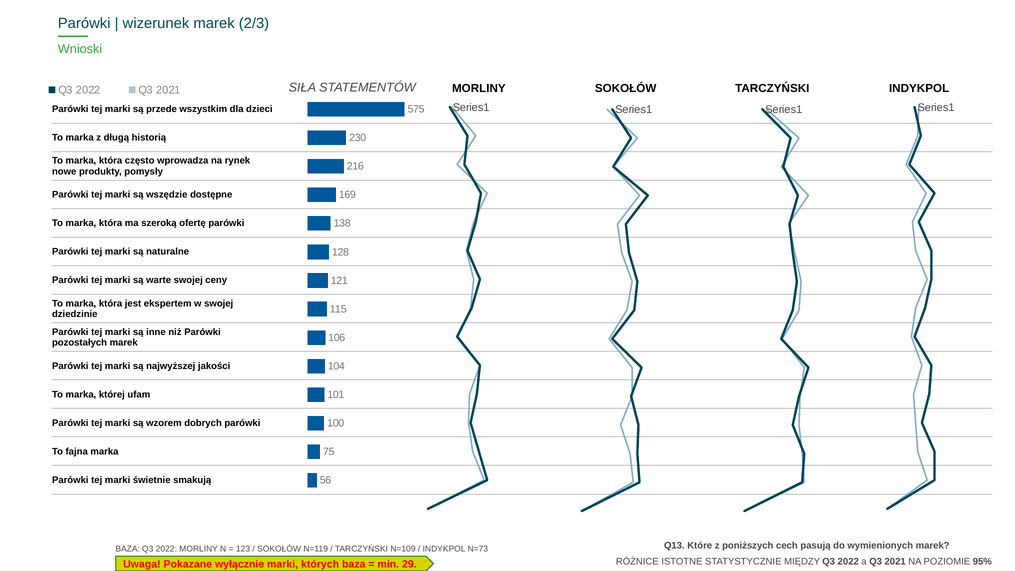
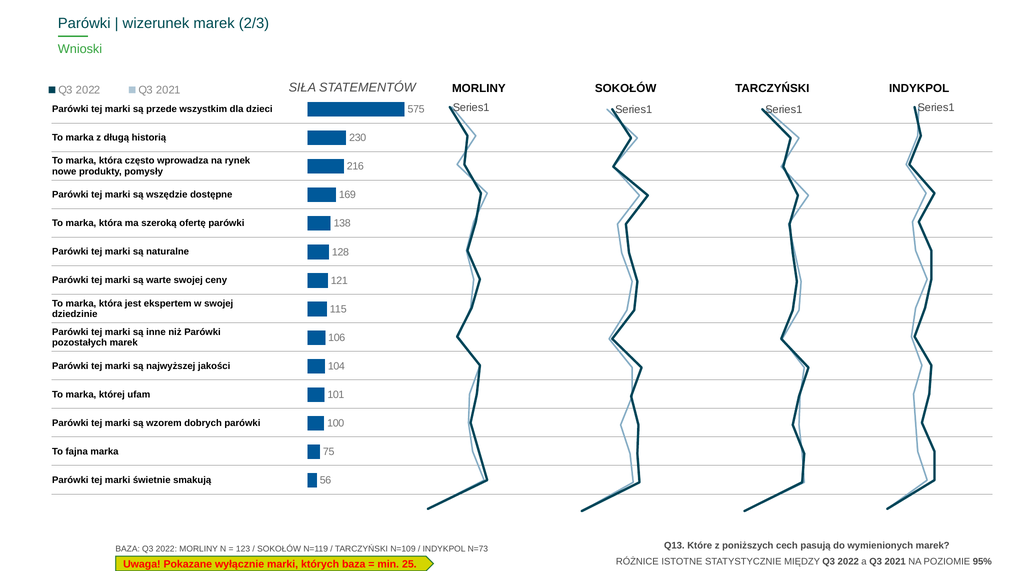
29: 29 -> 25 (409, 564)
